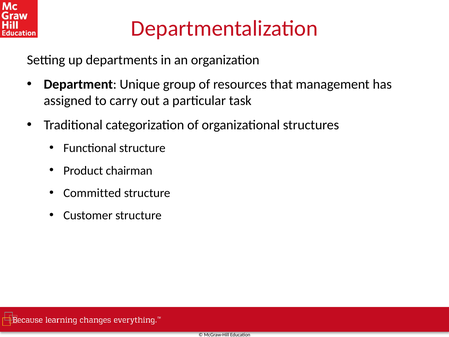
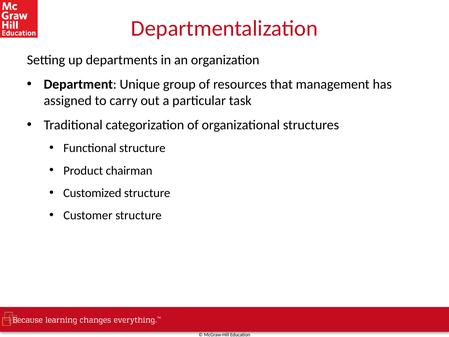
Committed: Committed -> Customized (92, 193)
